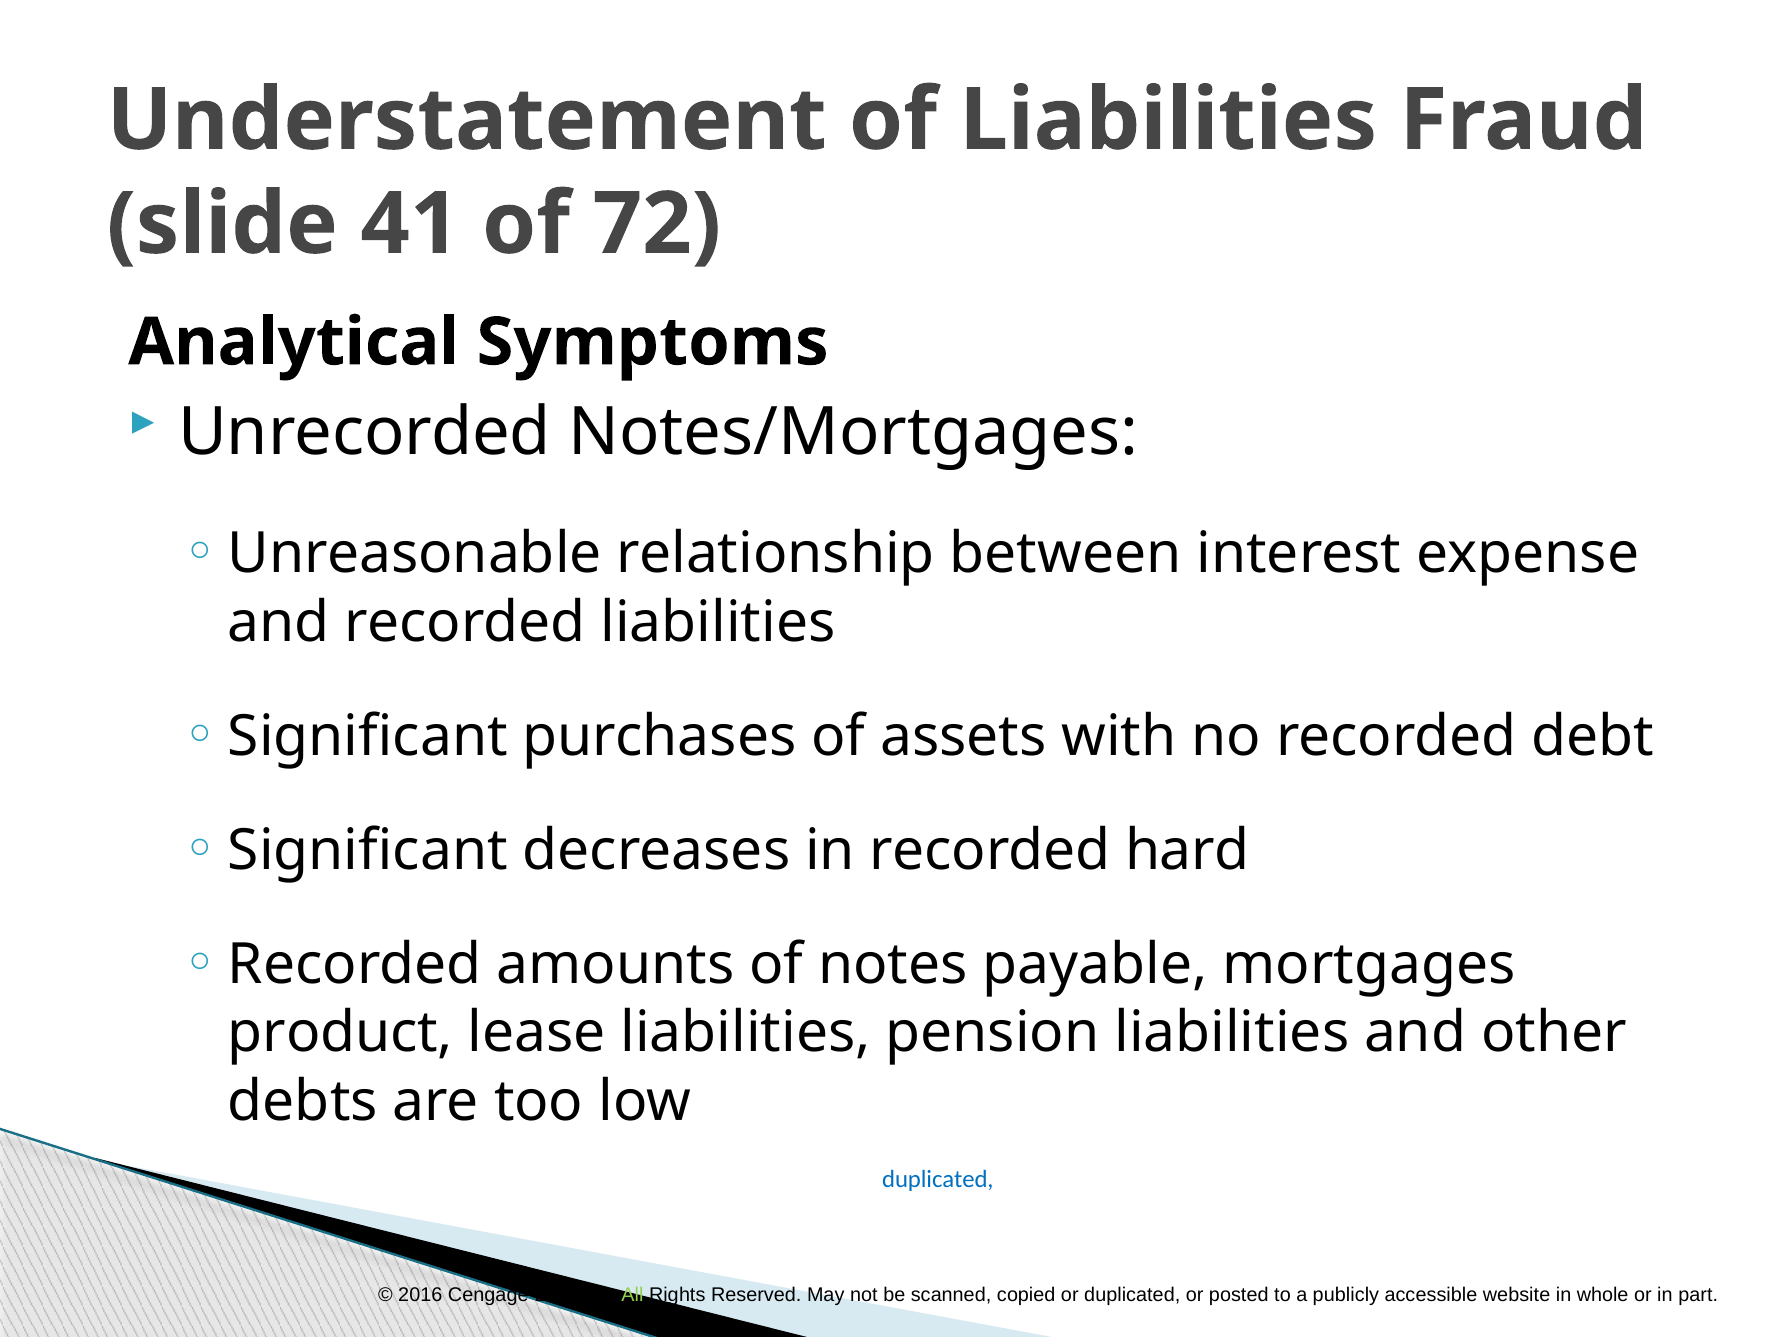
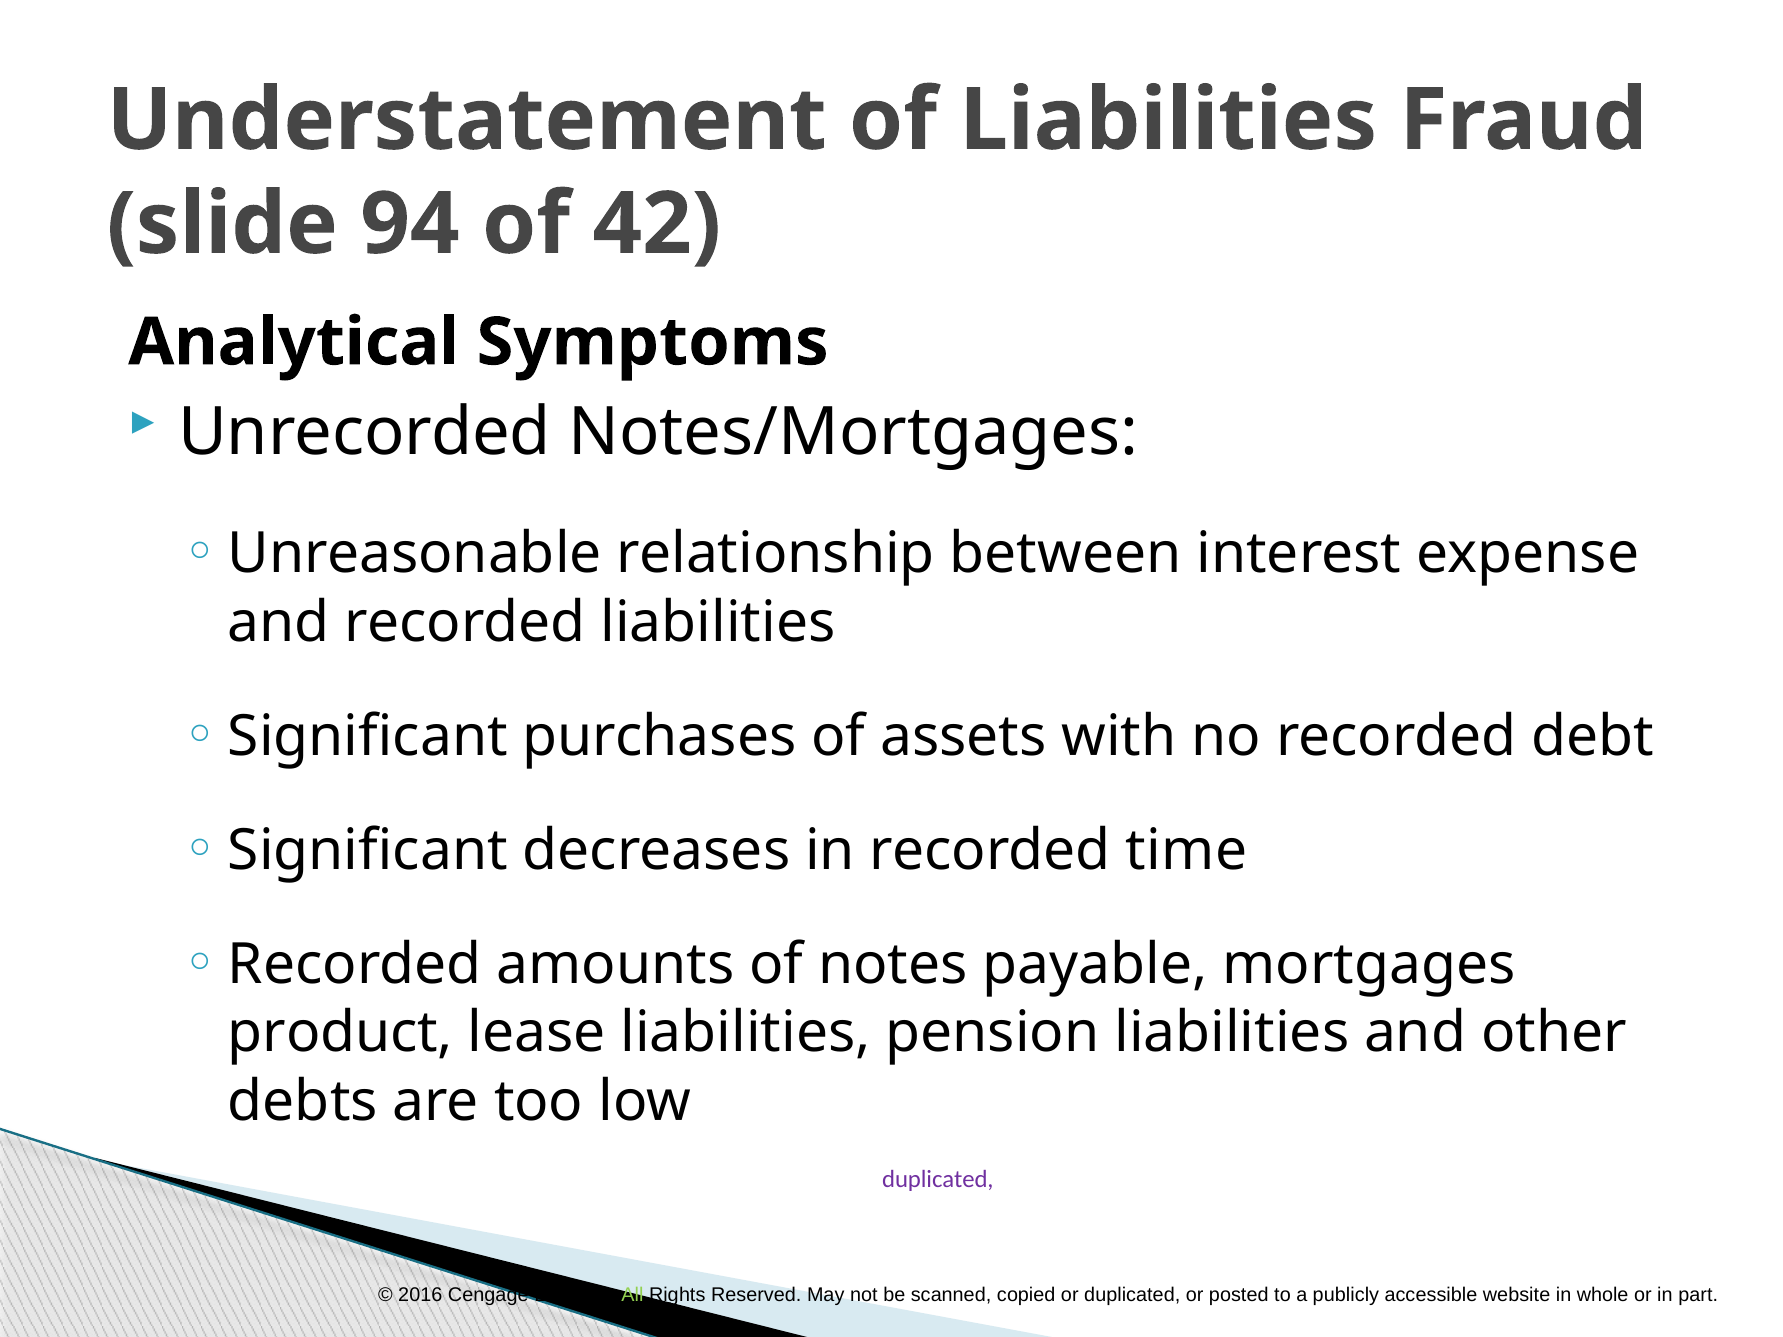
41: 41 -> 94 (410, 224)
72: 72 -> 42 (657, 224)
hard: hard -> time (1187, 851)
duplicated colour: blue -> purple (938, 1180)
